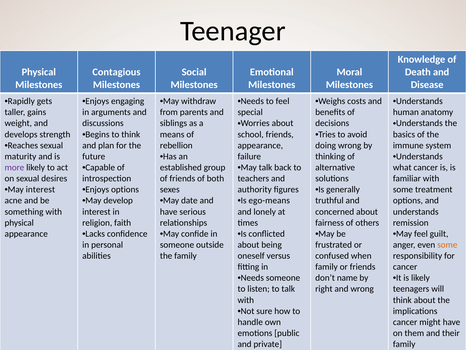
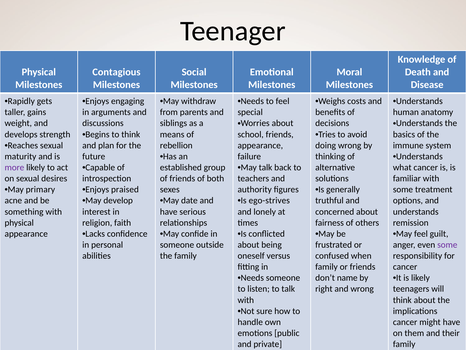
May interest: interest -> primary (40, 189)
Enjoys options: options -> praised (125, 189)
ego-means: ego-means -> ego-strives (269, 200)
some colour: orange -> purple (447, 244)
